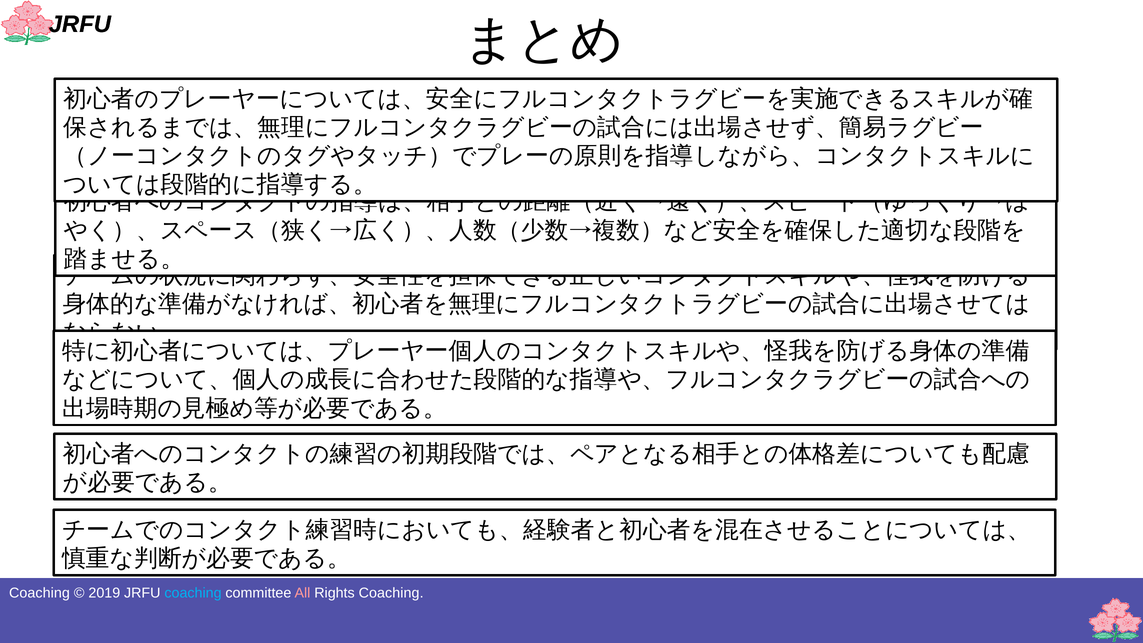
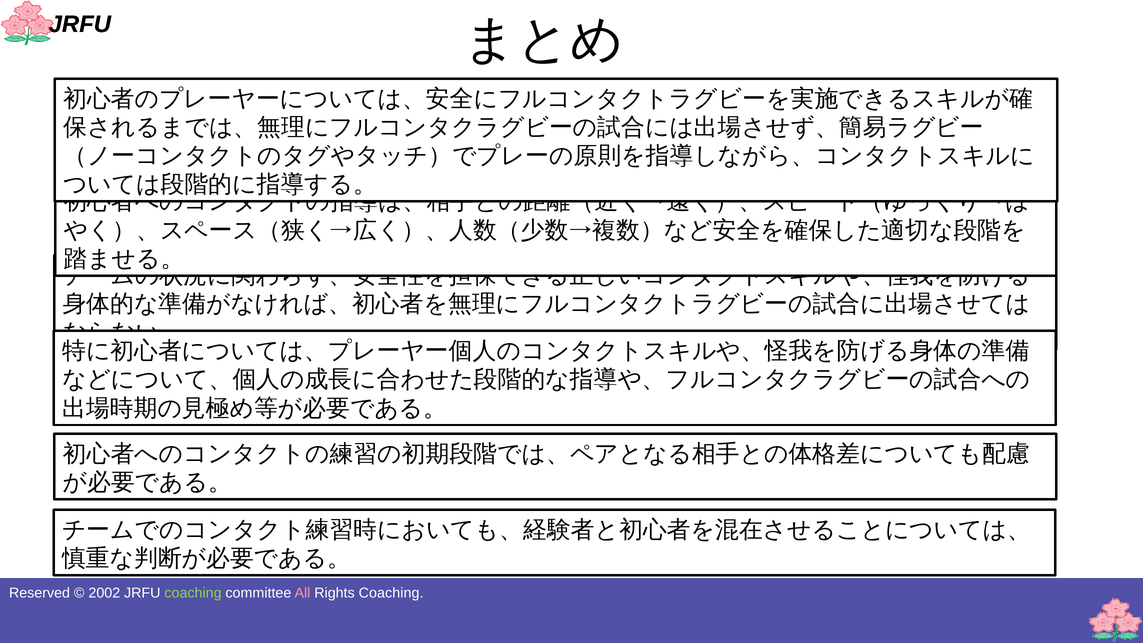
Coaching: Coaching -> Reserved (40, 593)
2019: 2019 -> 2002 (104, 593)
coaching colour: light blue -> light green (193, 593)
